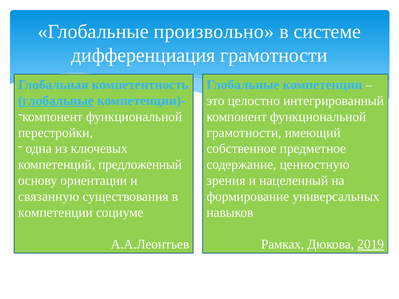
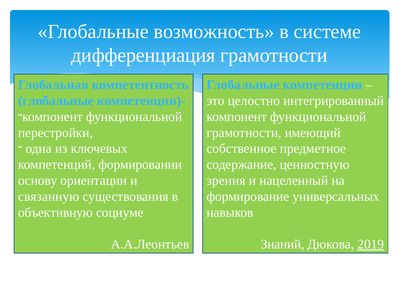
произвольно: произвольно -> возможность (214, 32)
глобальные underline: present -> none (56, 101)
предложенный: предложенный -> формировании (140, 165)
компетенции: компетенции -> объективную (55, 213)
Рамках: Рамках -> Знаний (283, 244)
